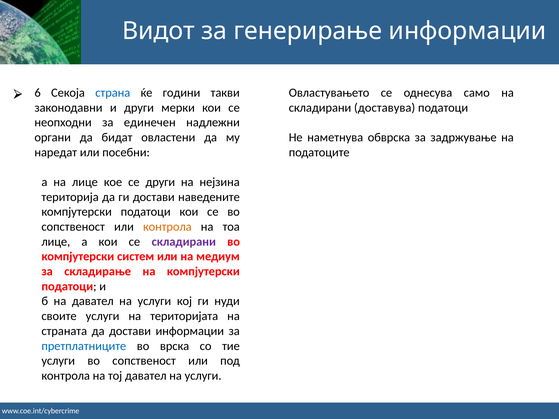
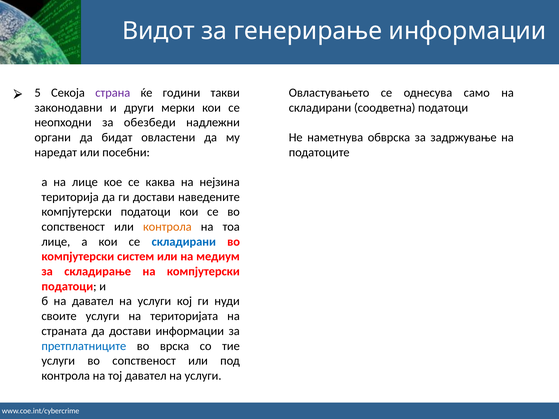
6: 6 -> 5 (38, 93)
страна colour: blue -> purple (113, 93)
доставува: доставува -> соодветна (385, 108)
единечен: единечен -> обезбеди (150, 123)
се други: други -> каква (160, 182)
складирани colour: purple -> blue (184, 242)
